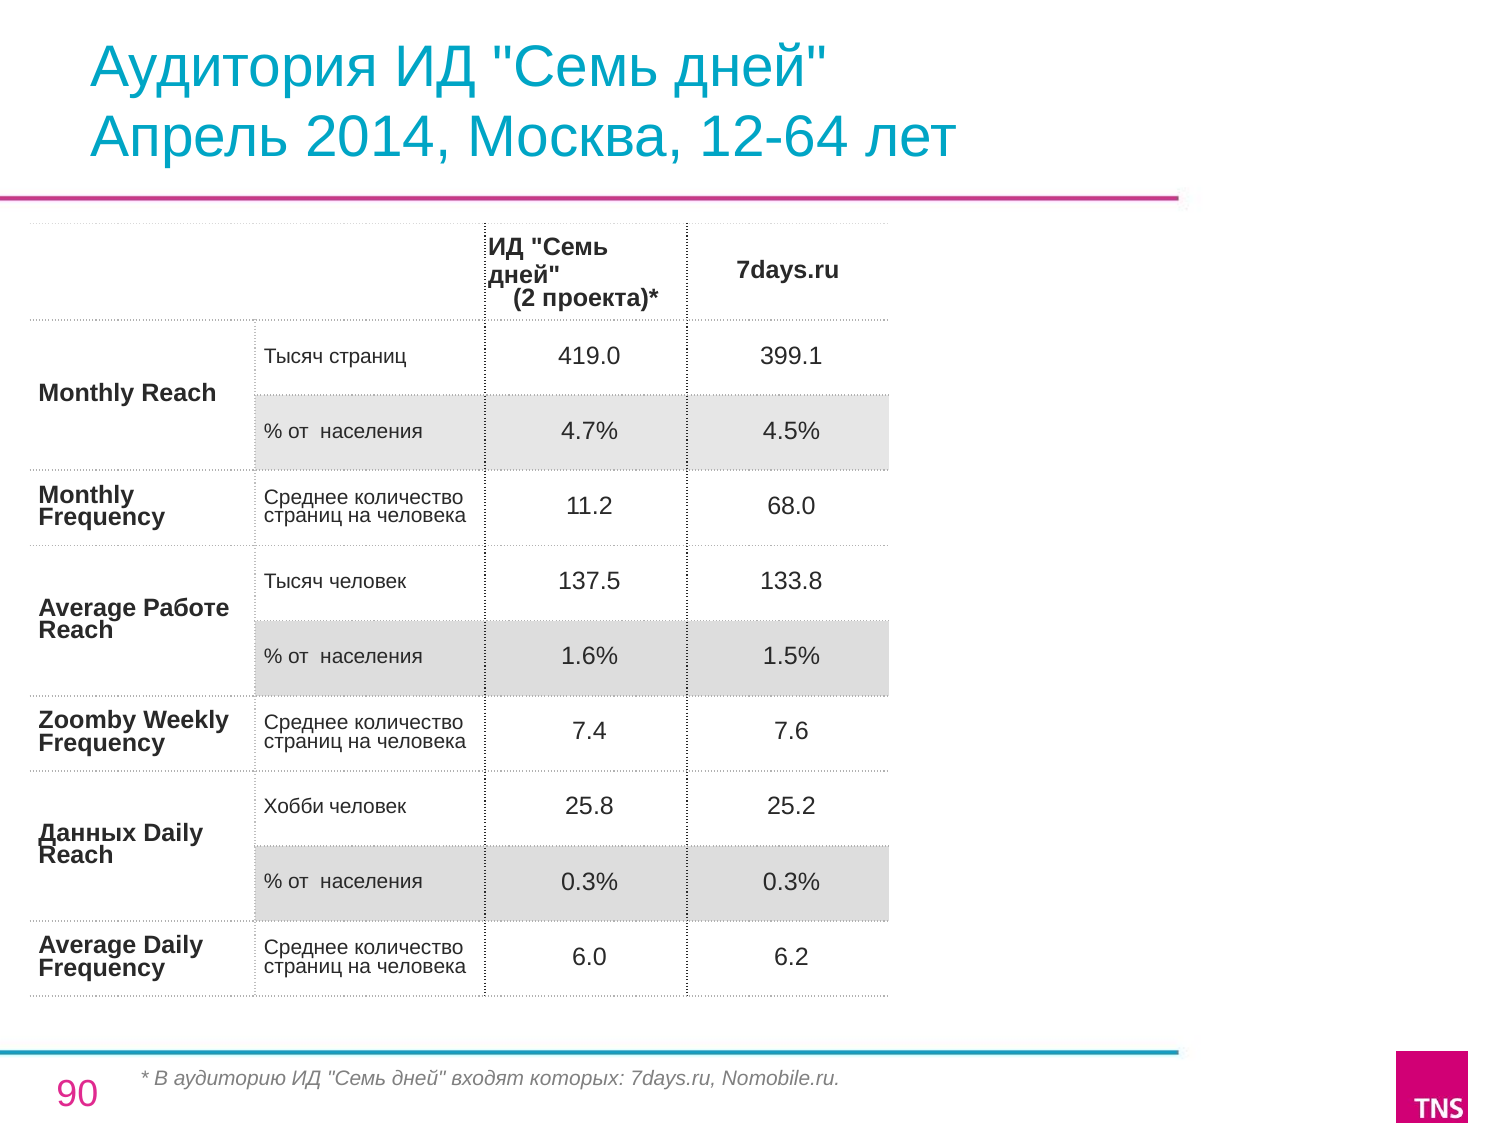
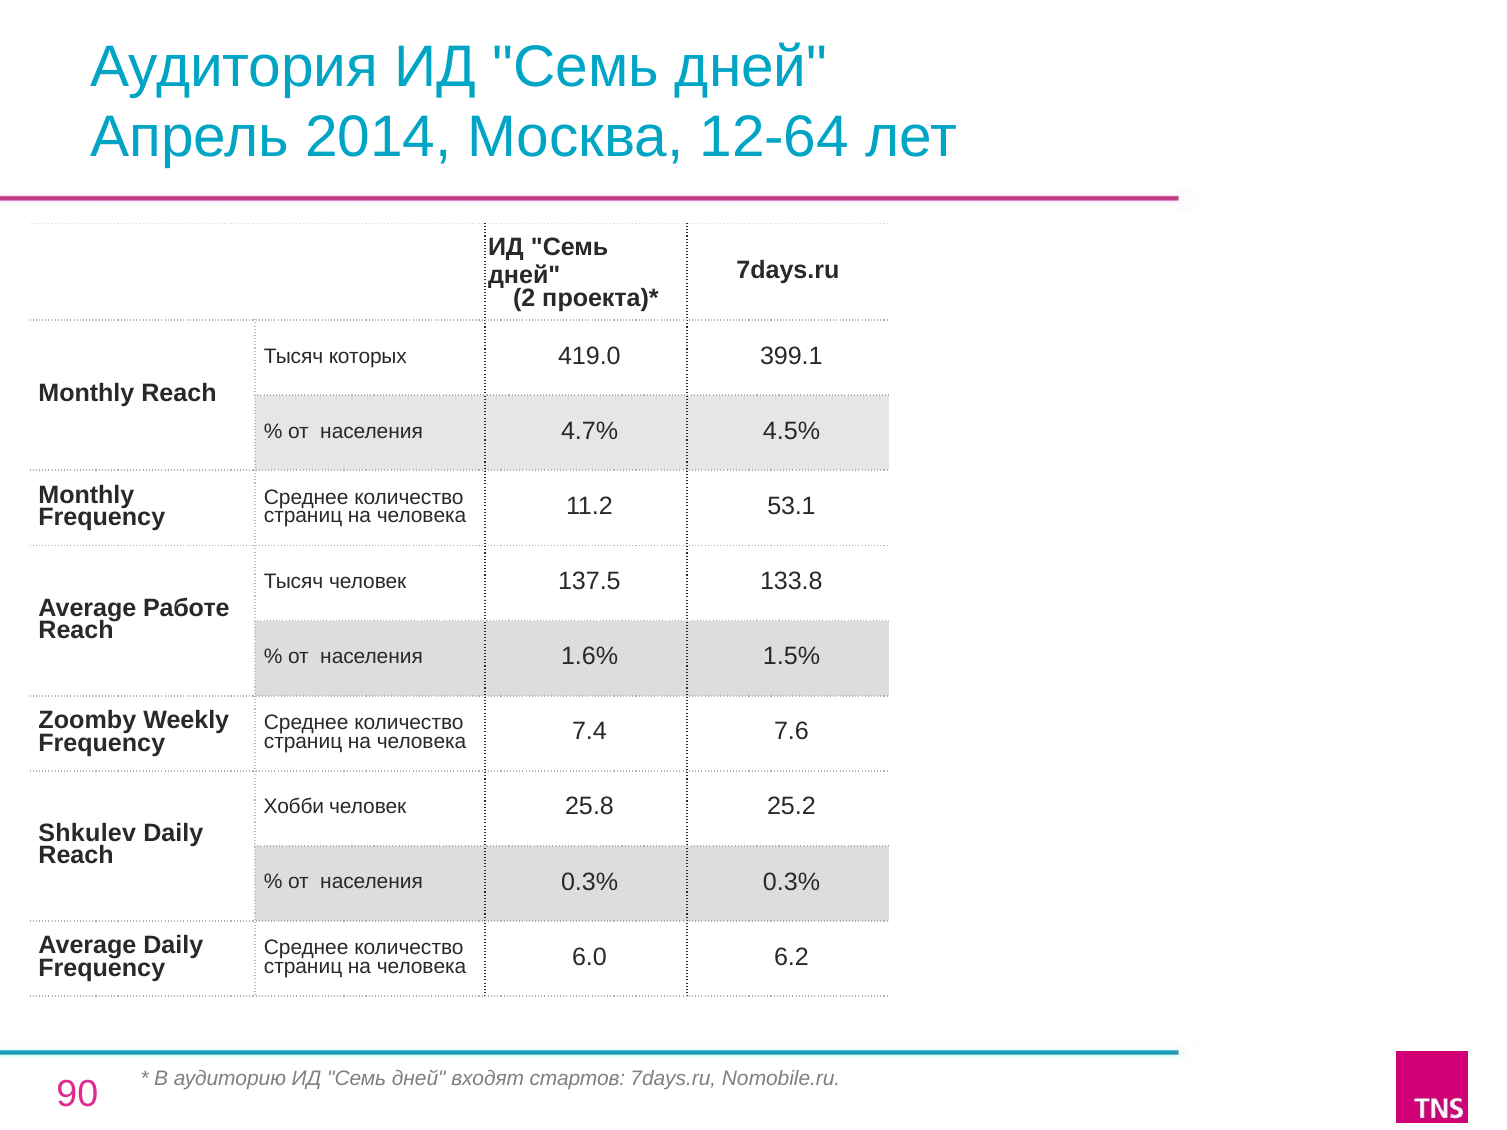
Тысяч страниц: страниц -> которых (368, 356)
68.0: 68.0 -> 53.1 (792, 506)
Данных: Данных -> Shkulev (87, 833)
которых: которых -> стартов (577, 1078)
